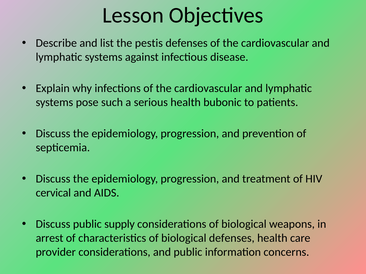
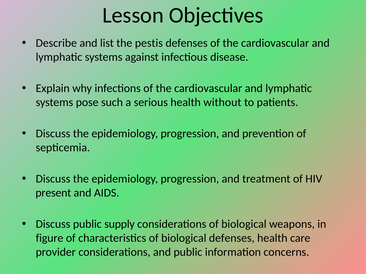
bubonic: bubonic -> without (222, 103)
cervical: cervical -> present (53, 193)
arrest: arrest -> figure (50, 238)
